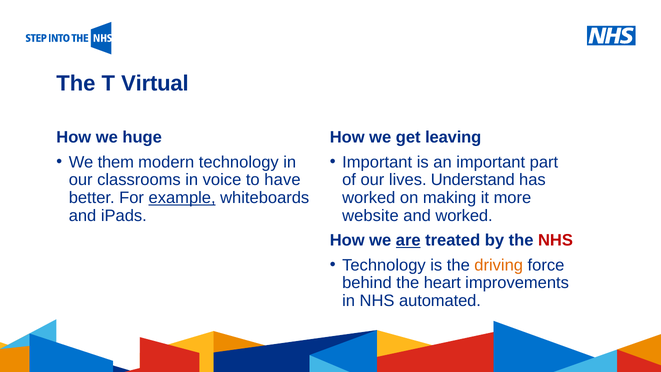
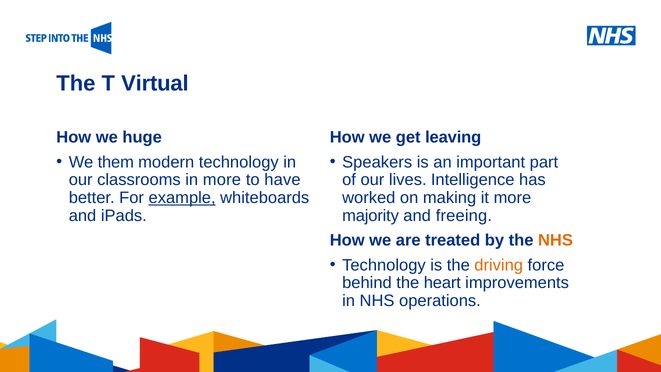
Important: Important -> Speakers (377, 162)
in voice: voice -> more (222, 180)
Understand: Understand -> Intelligence (473, 180)
website: website -> majority (371, 216)
and worked: worked -> freeing (464, 216)
are underline: present -> none (408, 240)
NHS colour: red -> orange (555, 240)
automated: automated -> operations (440, 301)
